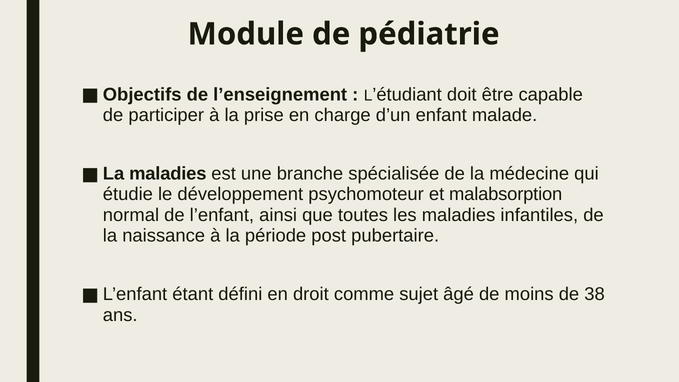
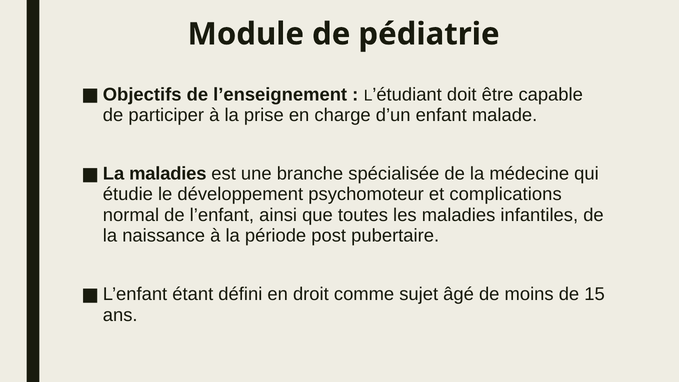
malabsorption: malabsorption -> complications (506, 194)
38: 38 -> 15 (595, 294)
